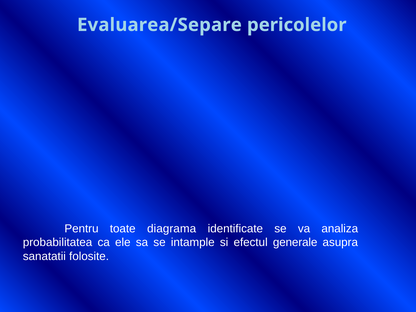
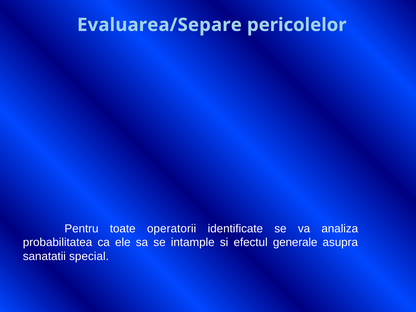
diagrama: diagrama -> operatorii (172, 229)
folosite: folosite -> special (89, 256)
